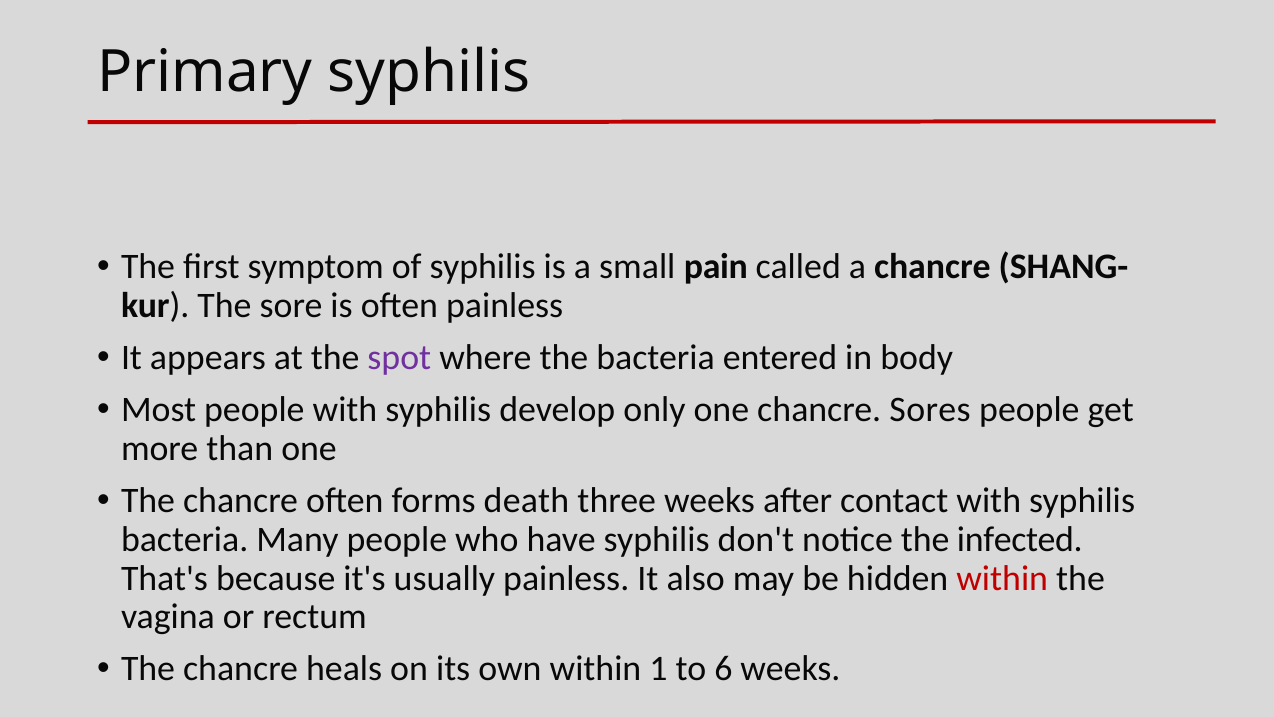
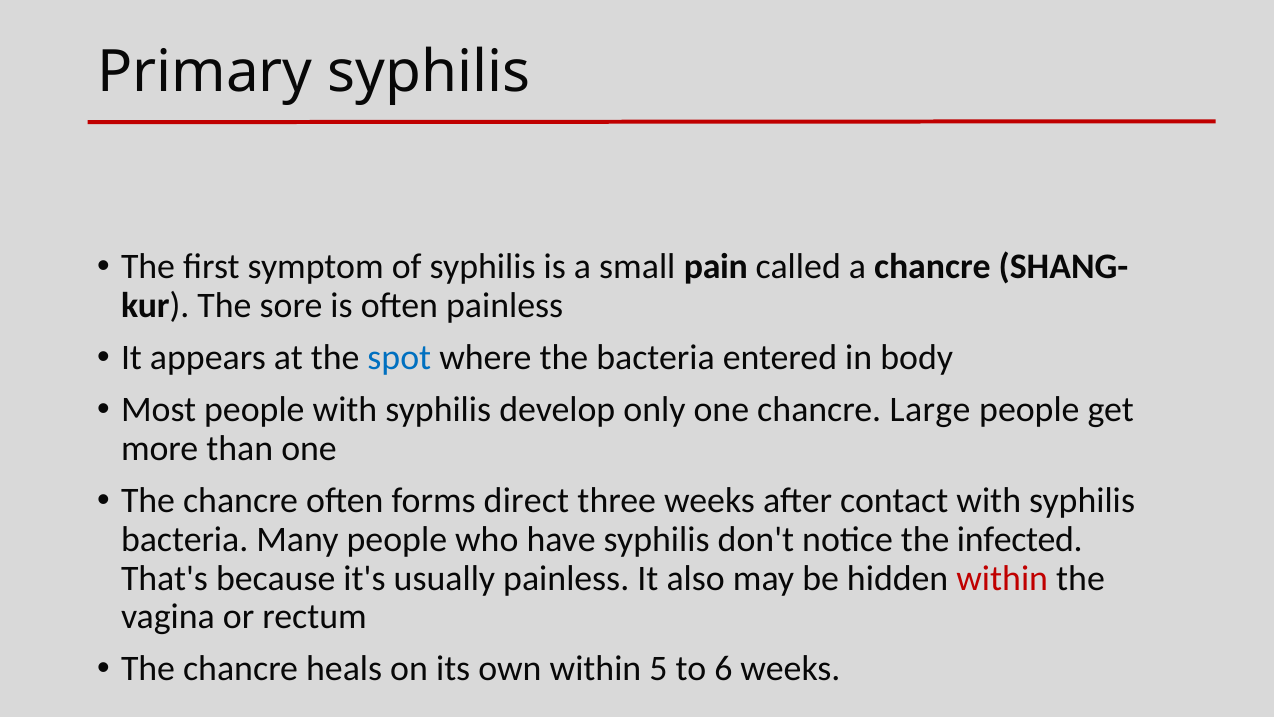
spot colour: purple -> blue (399, 358)
Sores: Sores -> Large (930, 410)
death: death -> direct (526, 500)
1: 1 -> 5 (658, 669)
